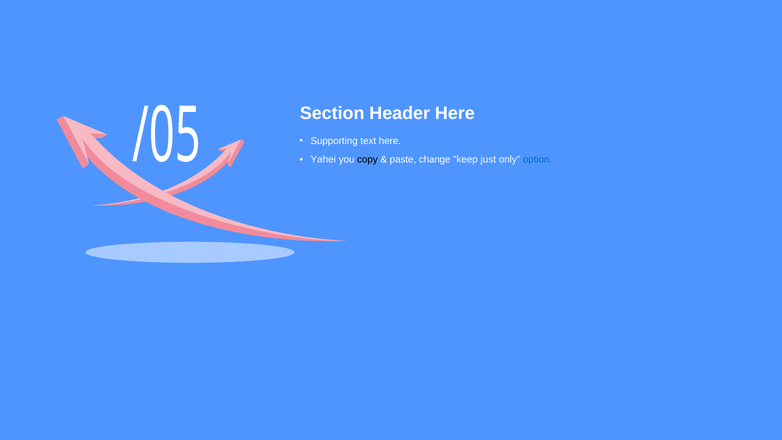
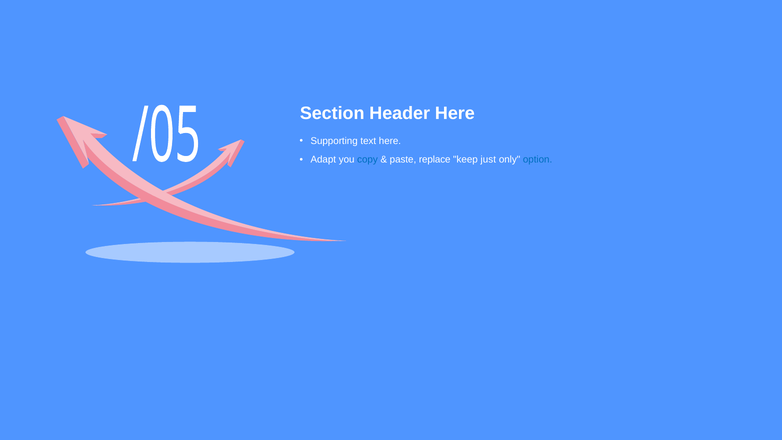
Yahei: Yahei -> Adapt (323, 160)
copy colour: black -> blue (368, 160)
change: change -> replace (435, 160)
